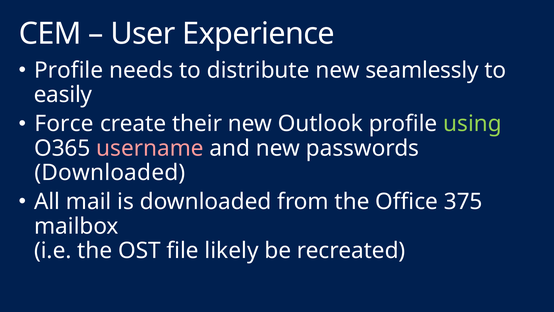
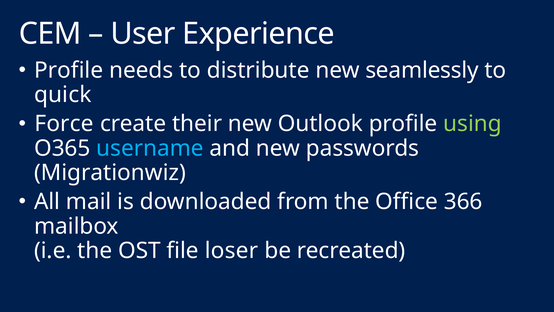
easily: easily -> quick (63, 95)
username colour: pink -> light blue (150, 148)
Downloaded: Downloaded -> Migrationwiz (110, 173)
375: 375 -> 366 (463, 201)
likely: likely -> loser (231, 250)
